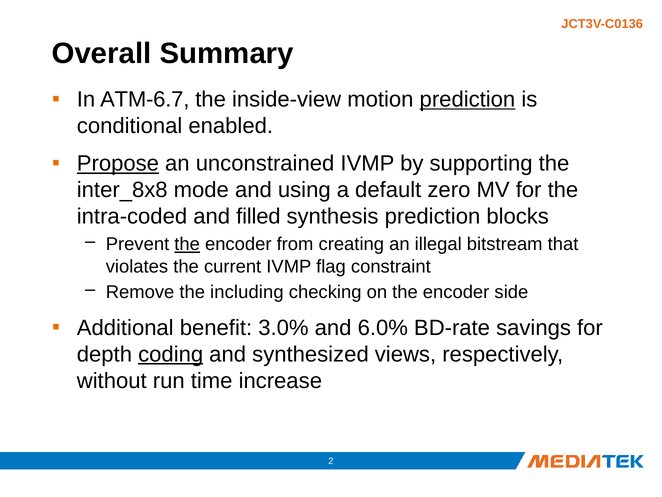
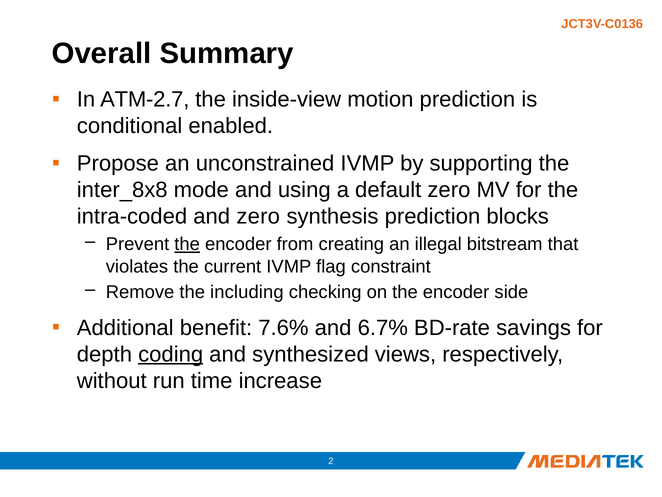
ATM-6.7: ATM-6.7 -> ATM-2.7 (145, 99)
prediction underline: present -> none (467, 99)
Propose underline: present -> none (118, 163)
and filled: filled -> zero (258, 216)
3.0%: 3.0% -> 7.6% (283, 328)
6.0%: 6.0% -> 6.7% (383, 328)
